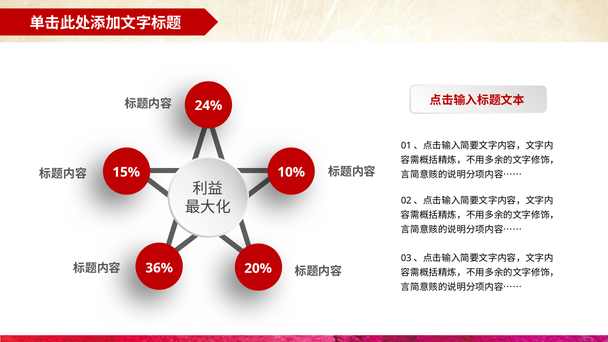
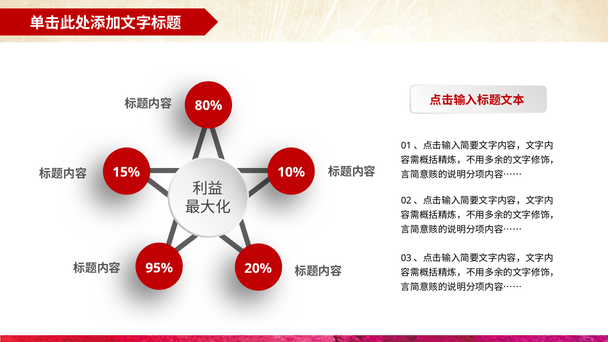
24%: 24% -> 80% (208, 106)
36%: 36% -> 95% (159, 268)
